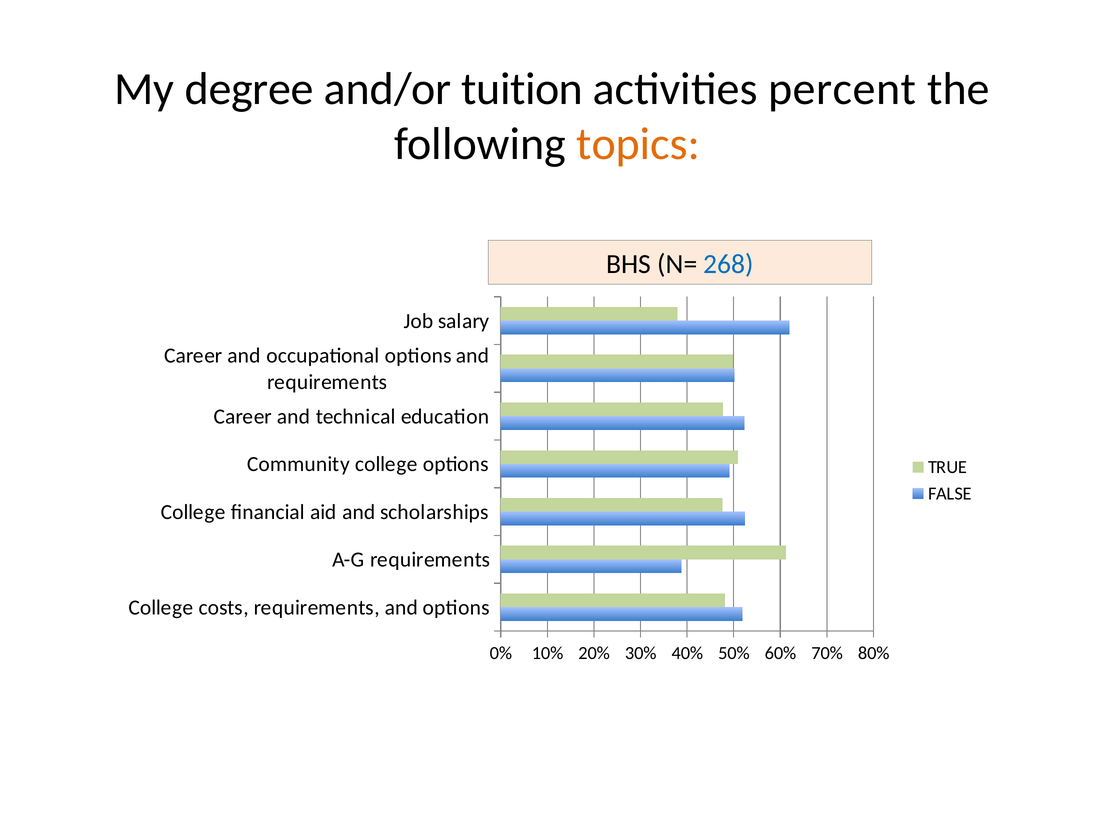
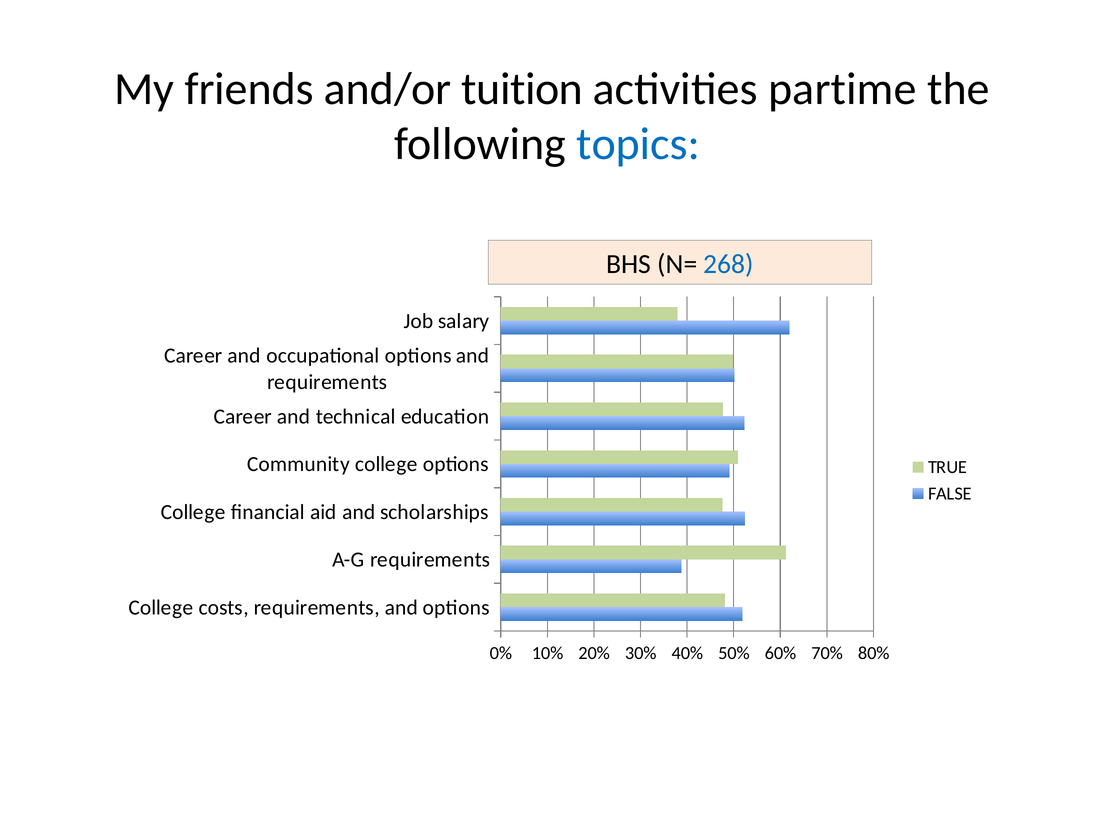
degree: degree -> friends (249, 89)
percent: percent -> partime (842, 89)
topics colour: orange -> blue (638, 144)
